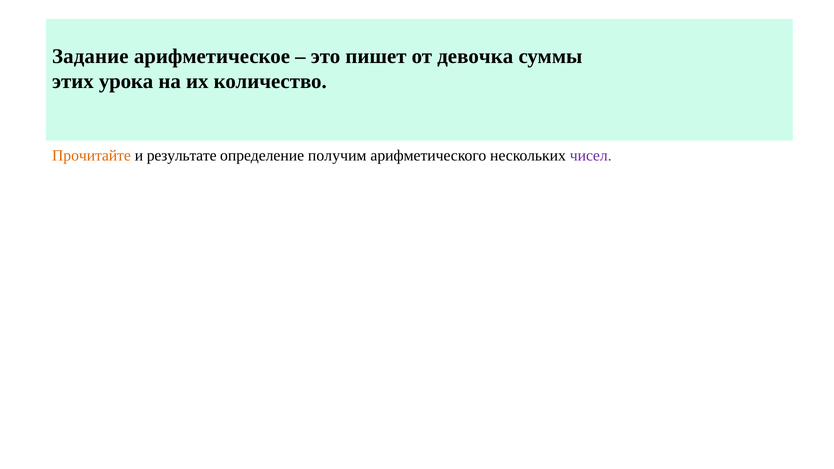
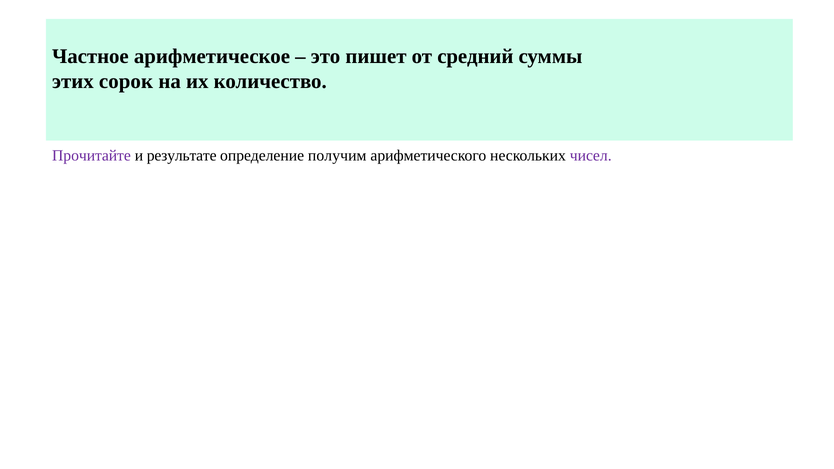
Задание: Задание -> Частное (90, 56)
девочка: девочка -> средний (475, 56)
урока: урока -> сорок (126, 81)
Прочитайте colour: orange -> purple (91, 155)
